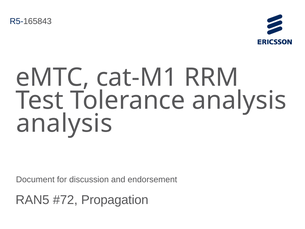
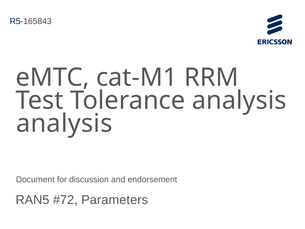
Propagation: Propagation -> Parameters (115, 200)
